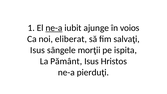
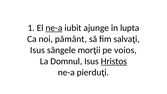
voios: voios -> lupta (130, 28)
eliberat: eliberat -> pământ (71, 39)
ispita: ispita -> voios (125, 50)
Pământ: Pământ -> Domnul (66, 61)
Hristos underline: none -> present (114, 61)
